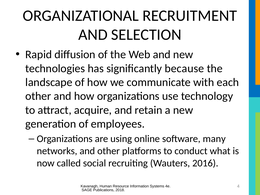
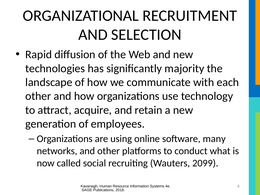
because: because -> majority (184, 68)
2016: 2016 -> 2099 (205, 163)
